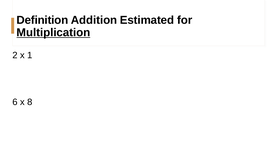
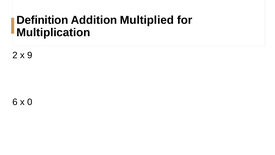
Estimated: Estimated -> Multiplied (147, 20)
Multiplication underline: present -> none (53, 32)
1: 1 -> 9 (30, 55)
8: 8 -> 0 (30, 102)
